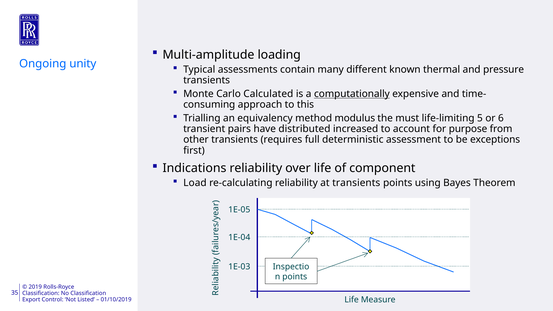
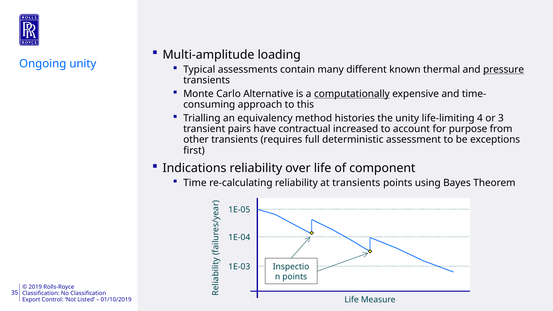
pressure underline: none -> present (504, 70)
Calculated: Calculated -> Alternative (268, 94)
modulus: modulus -> histories (355, 118)
the must: must -> unity (407, 118)
5: 5 -> 4 (480, 118)
6: 6 -> 3 (501, 118)
distributed: distributed -> contractual (305, 129)
Load: Load -> Time (195, 183)
